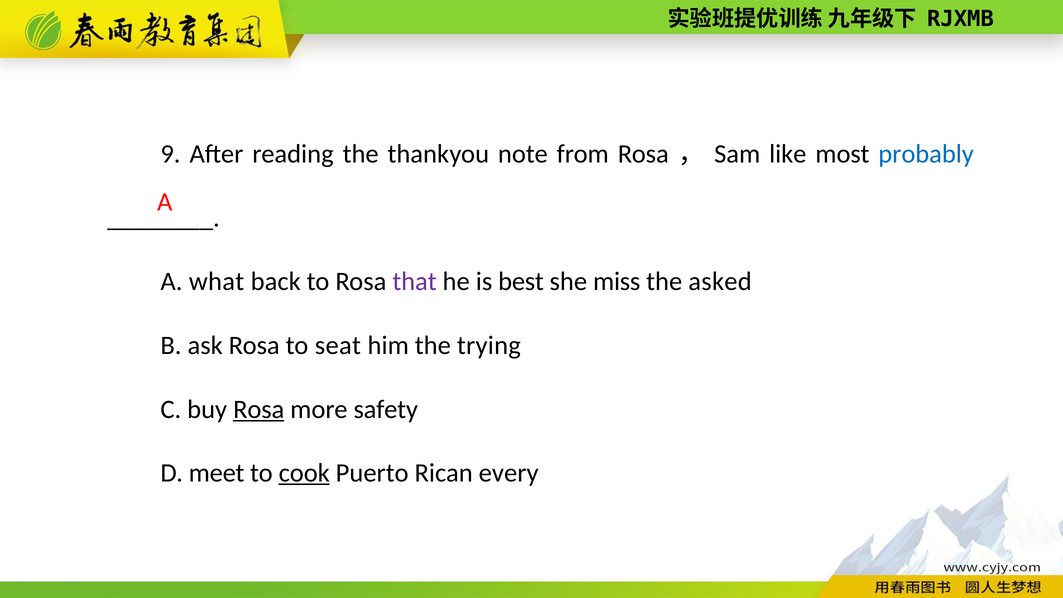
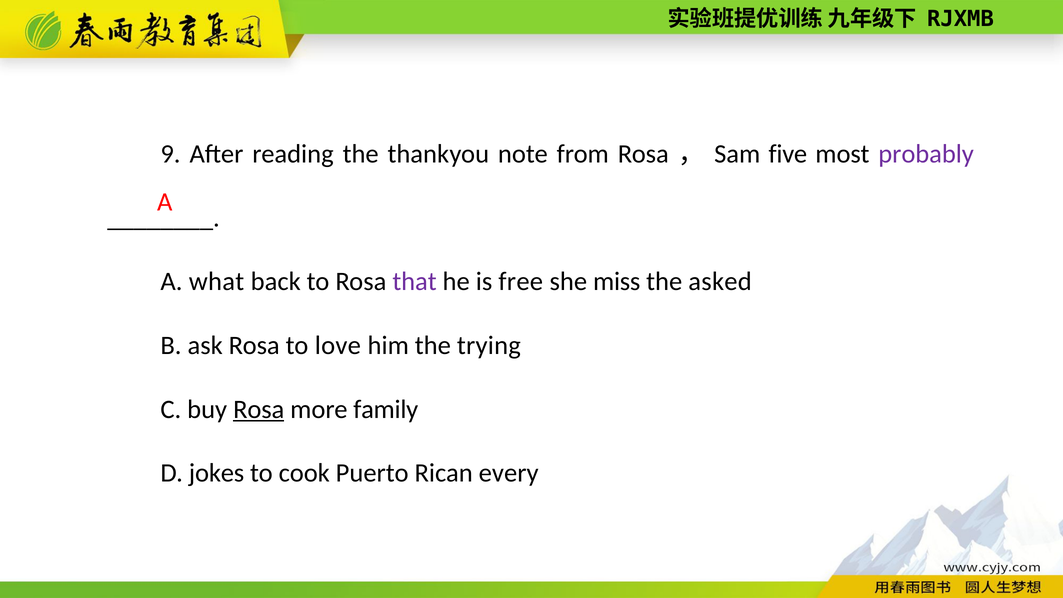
like: like -> five (788, 154)
probably colour: blue -> purple (926, 154)
best: best -> free (521, 282)
seat: seat -> love (338, 345)
safety: safety -> family (386, 409)
meet: meet -> jokes (217, 473)
cook underline: present -> none (304, 473)
